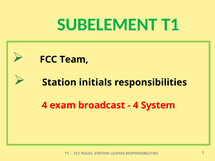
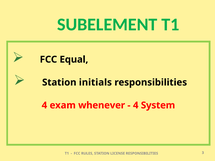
Team: Team -> Equal (74, 60)
broadcast: broadcast -> whenever (102, 105)
